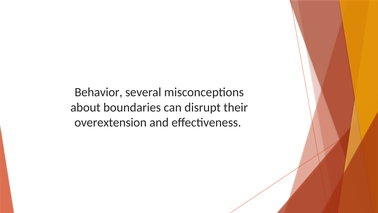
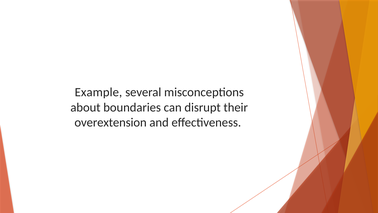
Behavior: Behavior -> Example (98, 92)
